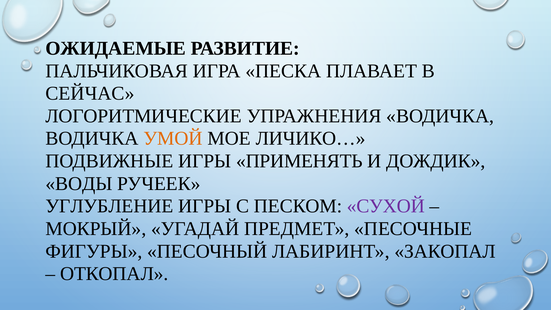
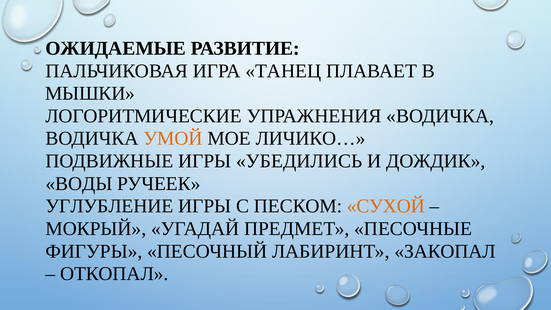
ПЕСКА: ПЕСКА -> ТАНЕЦ (283, 71)
СЕЙЧАС: СЕЙЧАС -> МЫШКИ (90, 93)
ПРИМЕНЯТЬ: ПРИМЕНЯТЬ -> УБЕДИЛИСЬ (299, 161)
СУХОЙ colour: purple -> orange (386, 206)
